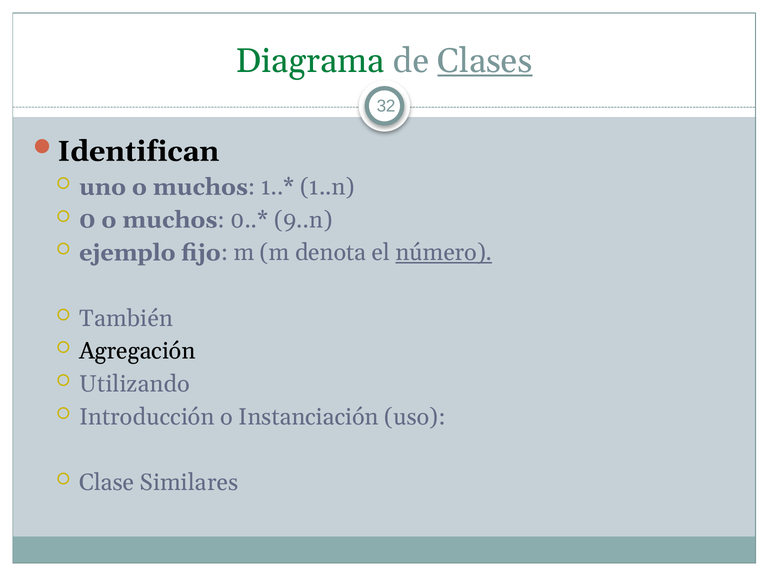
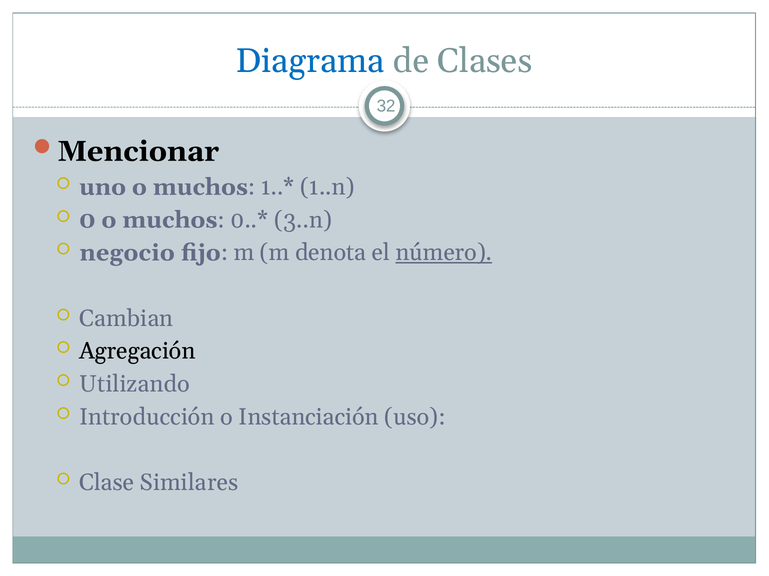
Diagrama colour: green -> blue (310, 61)
Clases underline: present -> none (485, 61)
Identifican: Identifican -> Mencionar (138, 152)
9..n: 9..n -> 3..n (303, 220)
ejemplo: ejemplo -> negocio (127, 253)
También: También -> Cambian (126, 319)
